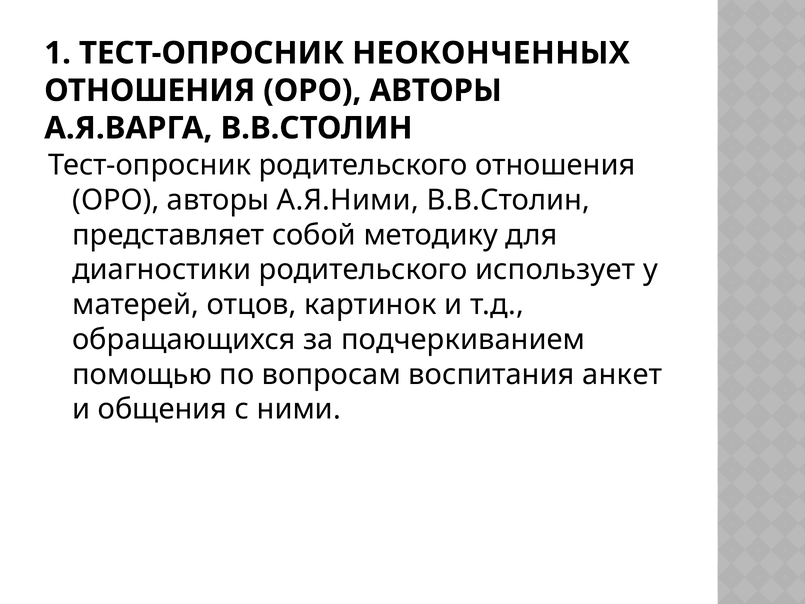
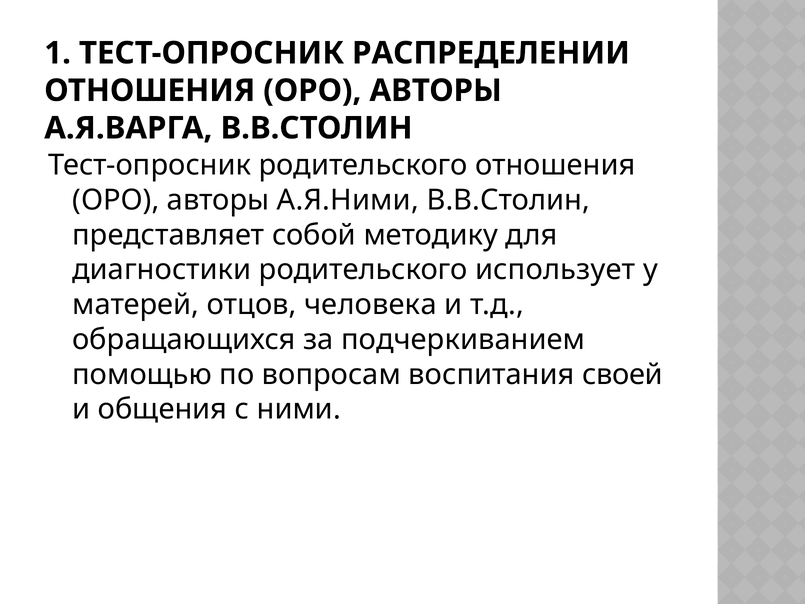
НЕОКОНЧЕННЫХ: НЕОКОНЧЕННЫХ -> РАСПРЕДЕЛЕНИИ (491, 53)
картинок: картинок -> человека (370, 305)
анкет: анкет -> своей (623, 374)
